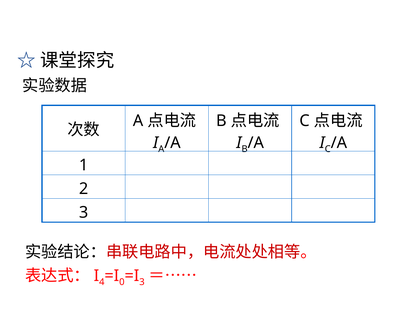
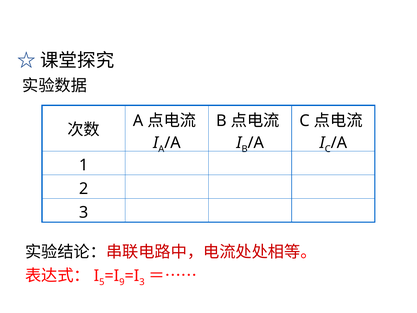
4: 4 -> 5 (102, 282)
0: 0 -> 9 (122, 282)
